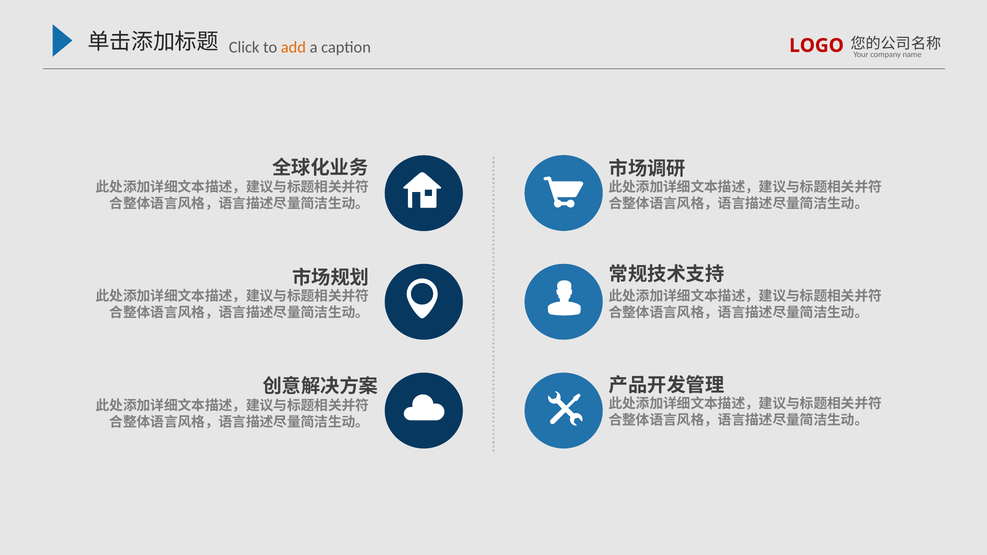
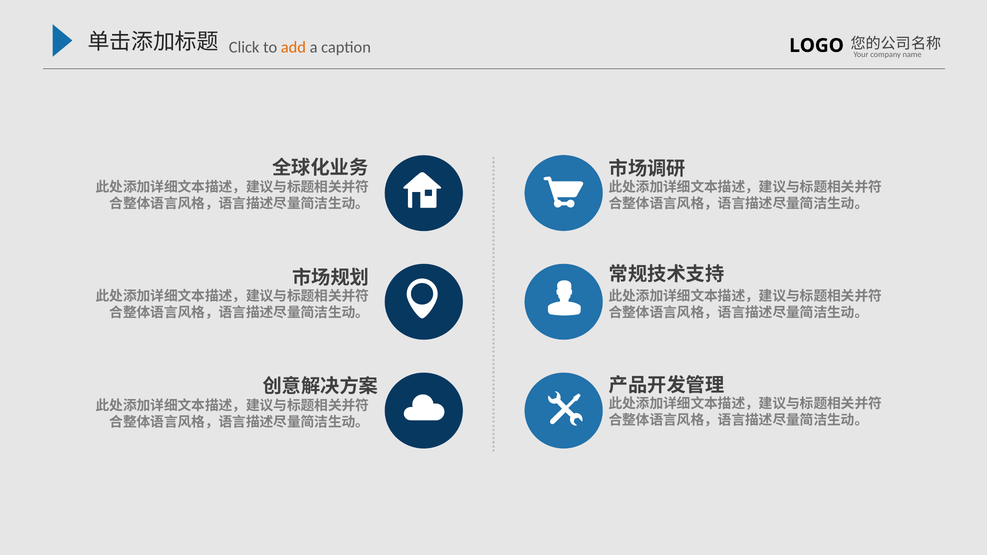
LOGO colour: red -> black (817, 46)
